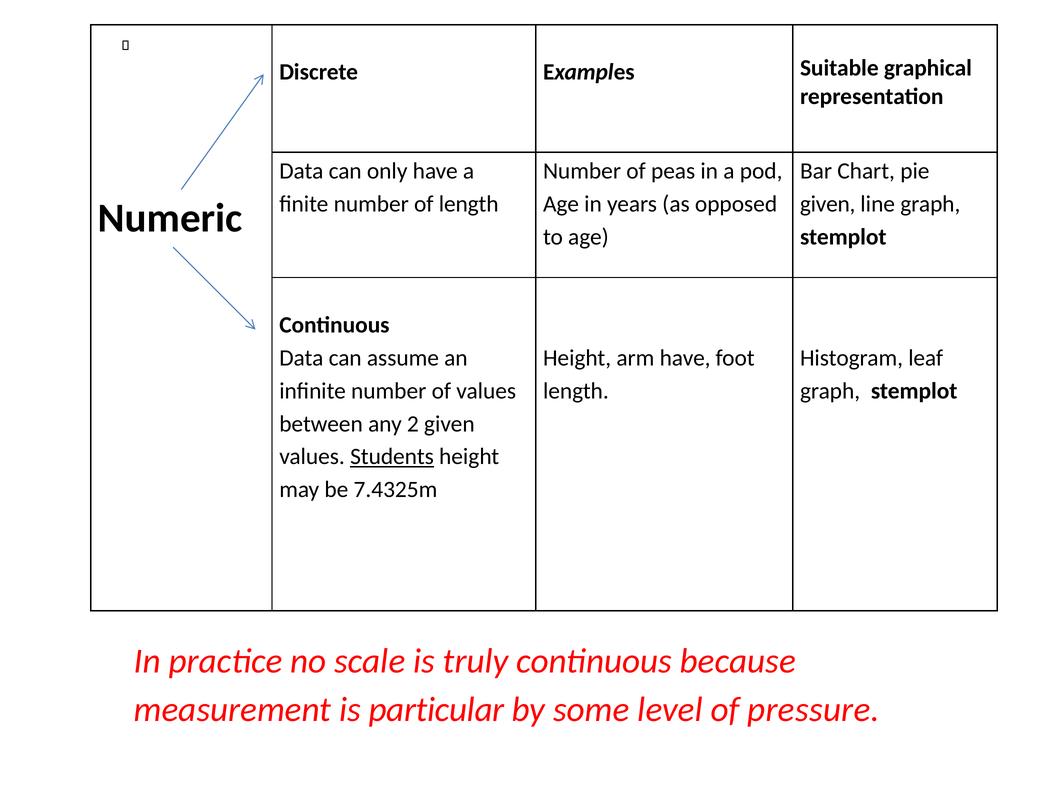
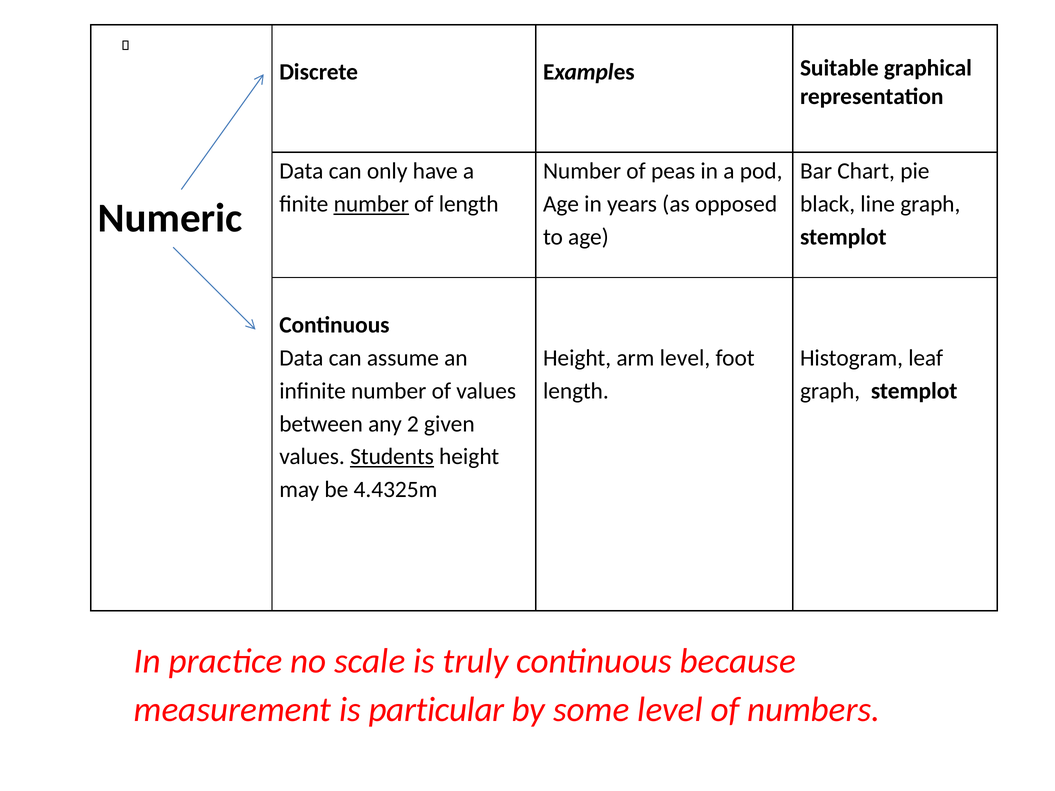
number underline: none -> present (371, 204)
given: given -> black (828, 204)
arm have: have -> level (685, 358)
7.4325m: 7.4325m -> 4.4325m (395, 490)
pressure: pressure -> numbers (814, 710)
